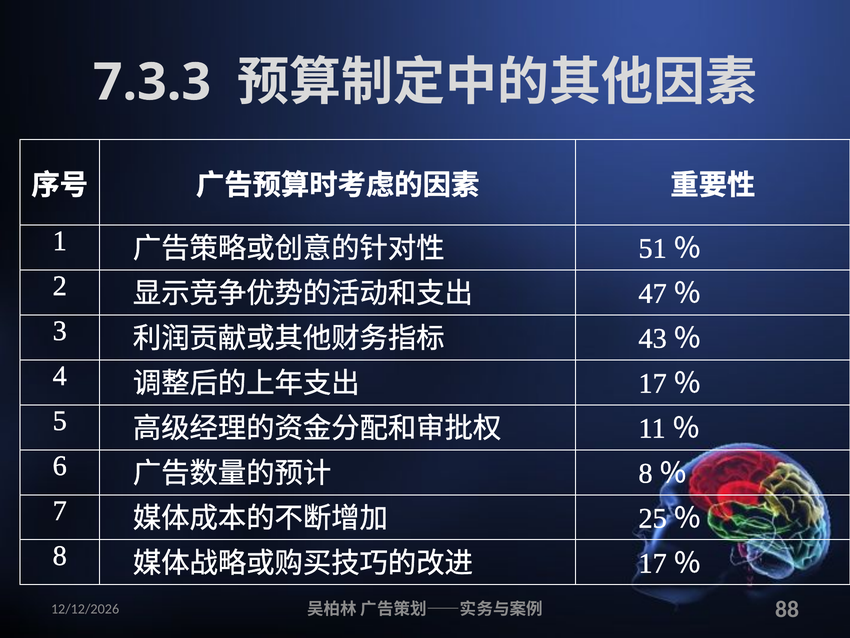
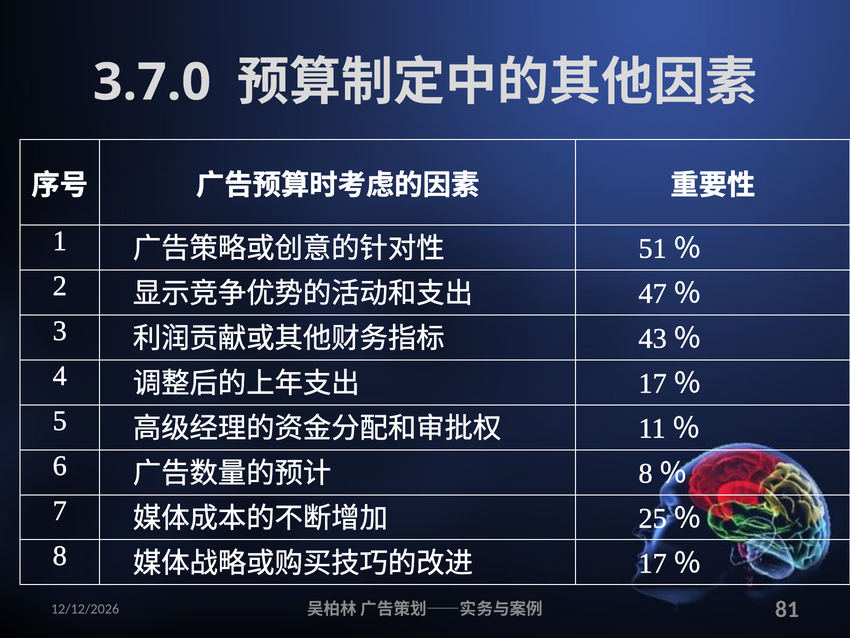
7.3.3: 7.3.3 -> 3.7.0 (152, 82)
88: 88 -> 81 (787, 609)
